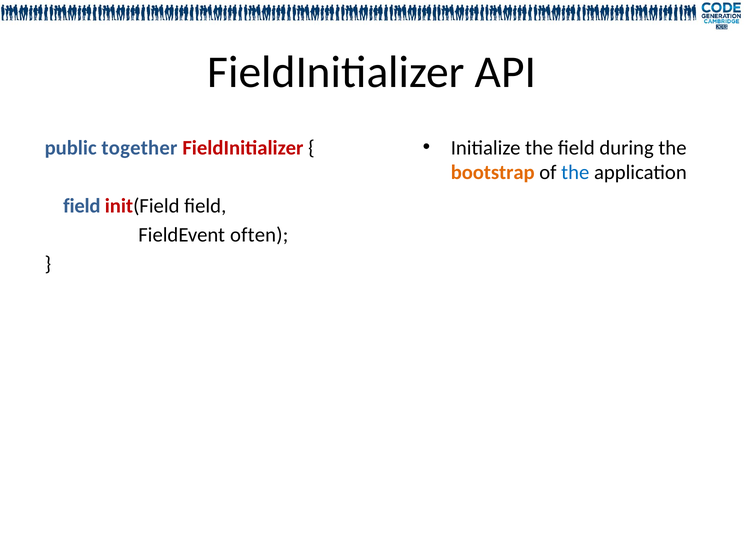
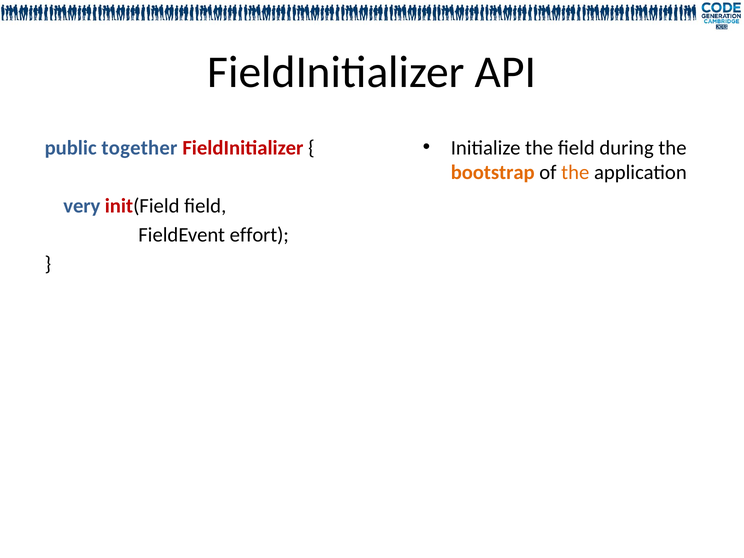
the colour: blue -> orange (575, 173)
field: field -> very (82, 206)
often: often -> effort (259, 235)
